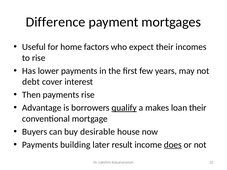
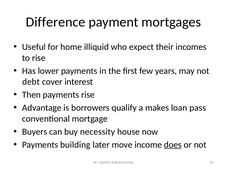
factors: factors -> illiquid (96, 47)
qualify underline: present -> none (124, 108)
loan their: their -> pass (198, 108)
desirable: desirable -> necessity (98, 132)
result: result -> move (122, 145)
